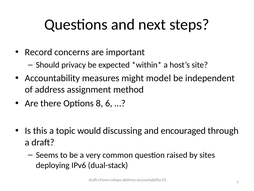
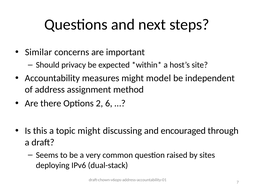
Record: Record -> Similar (38, 52)
8: 8 -> 2 (99, 103)
topic would: would -> might (89, 130)
